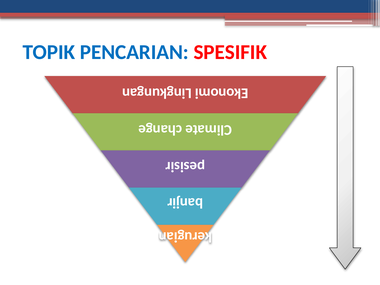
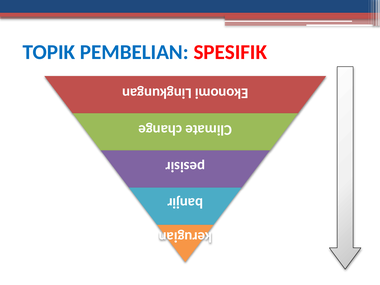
PENCARIAN: PENCARIAN -> PEMBELIAN (134, 52)
